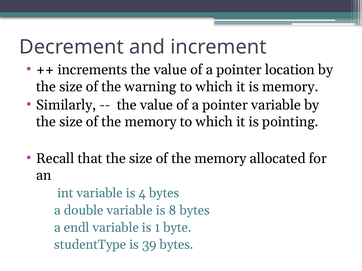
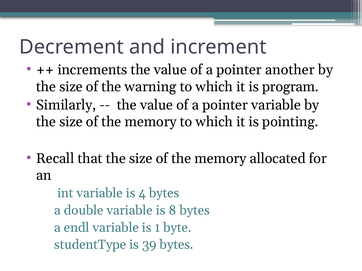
location: location -> another (290, 70)
is memory: memory -> program (290, 87)
